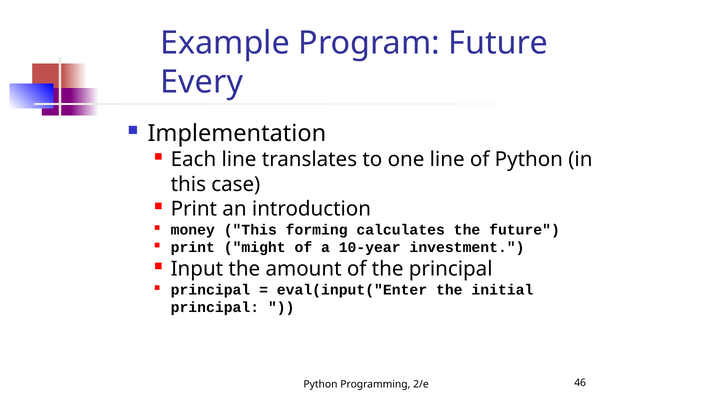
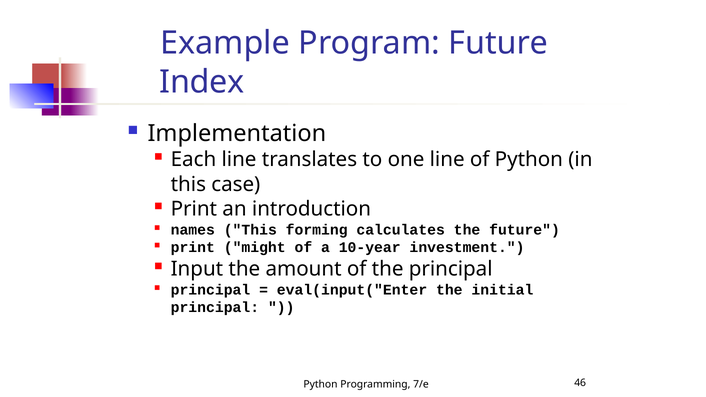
Every: Every -> Index (202, 82)
money: money -> names (193, 230)
2/e: 2/e -> 7/e (421, 385)
